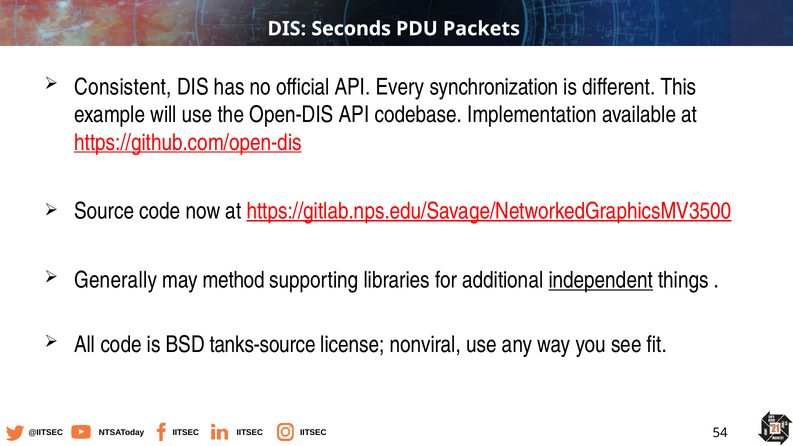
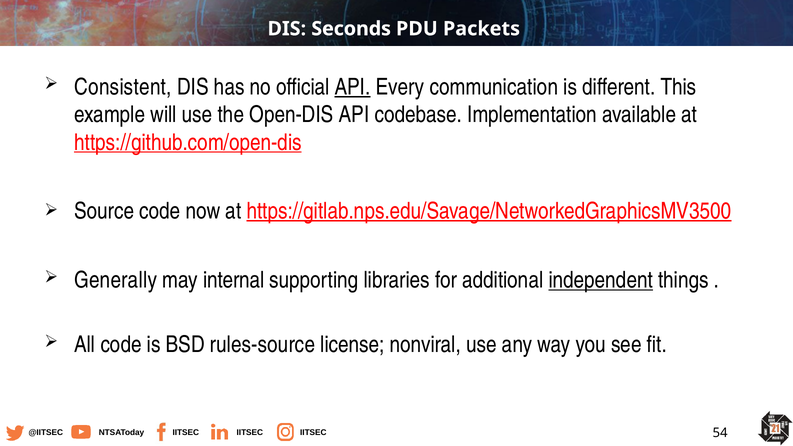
API underline: none -> present (353, 87)
synchronization: synchronization -> communication (494, 87)
method: method -> internal (234, 280)
tanks-source: tanks-source -> rules-source (262, 345)
